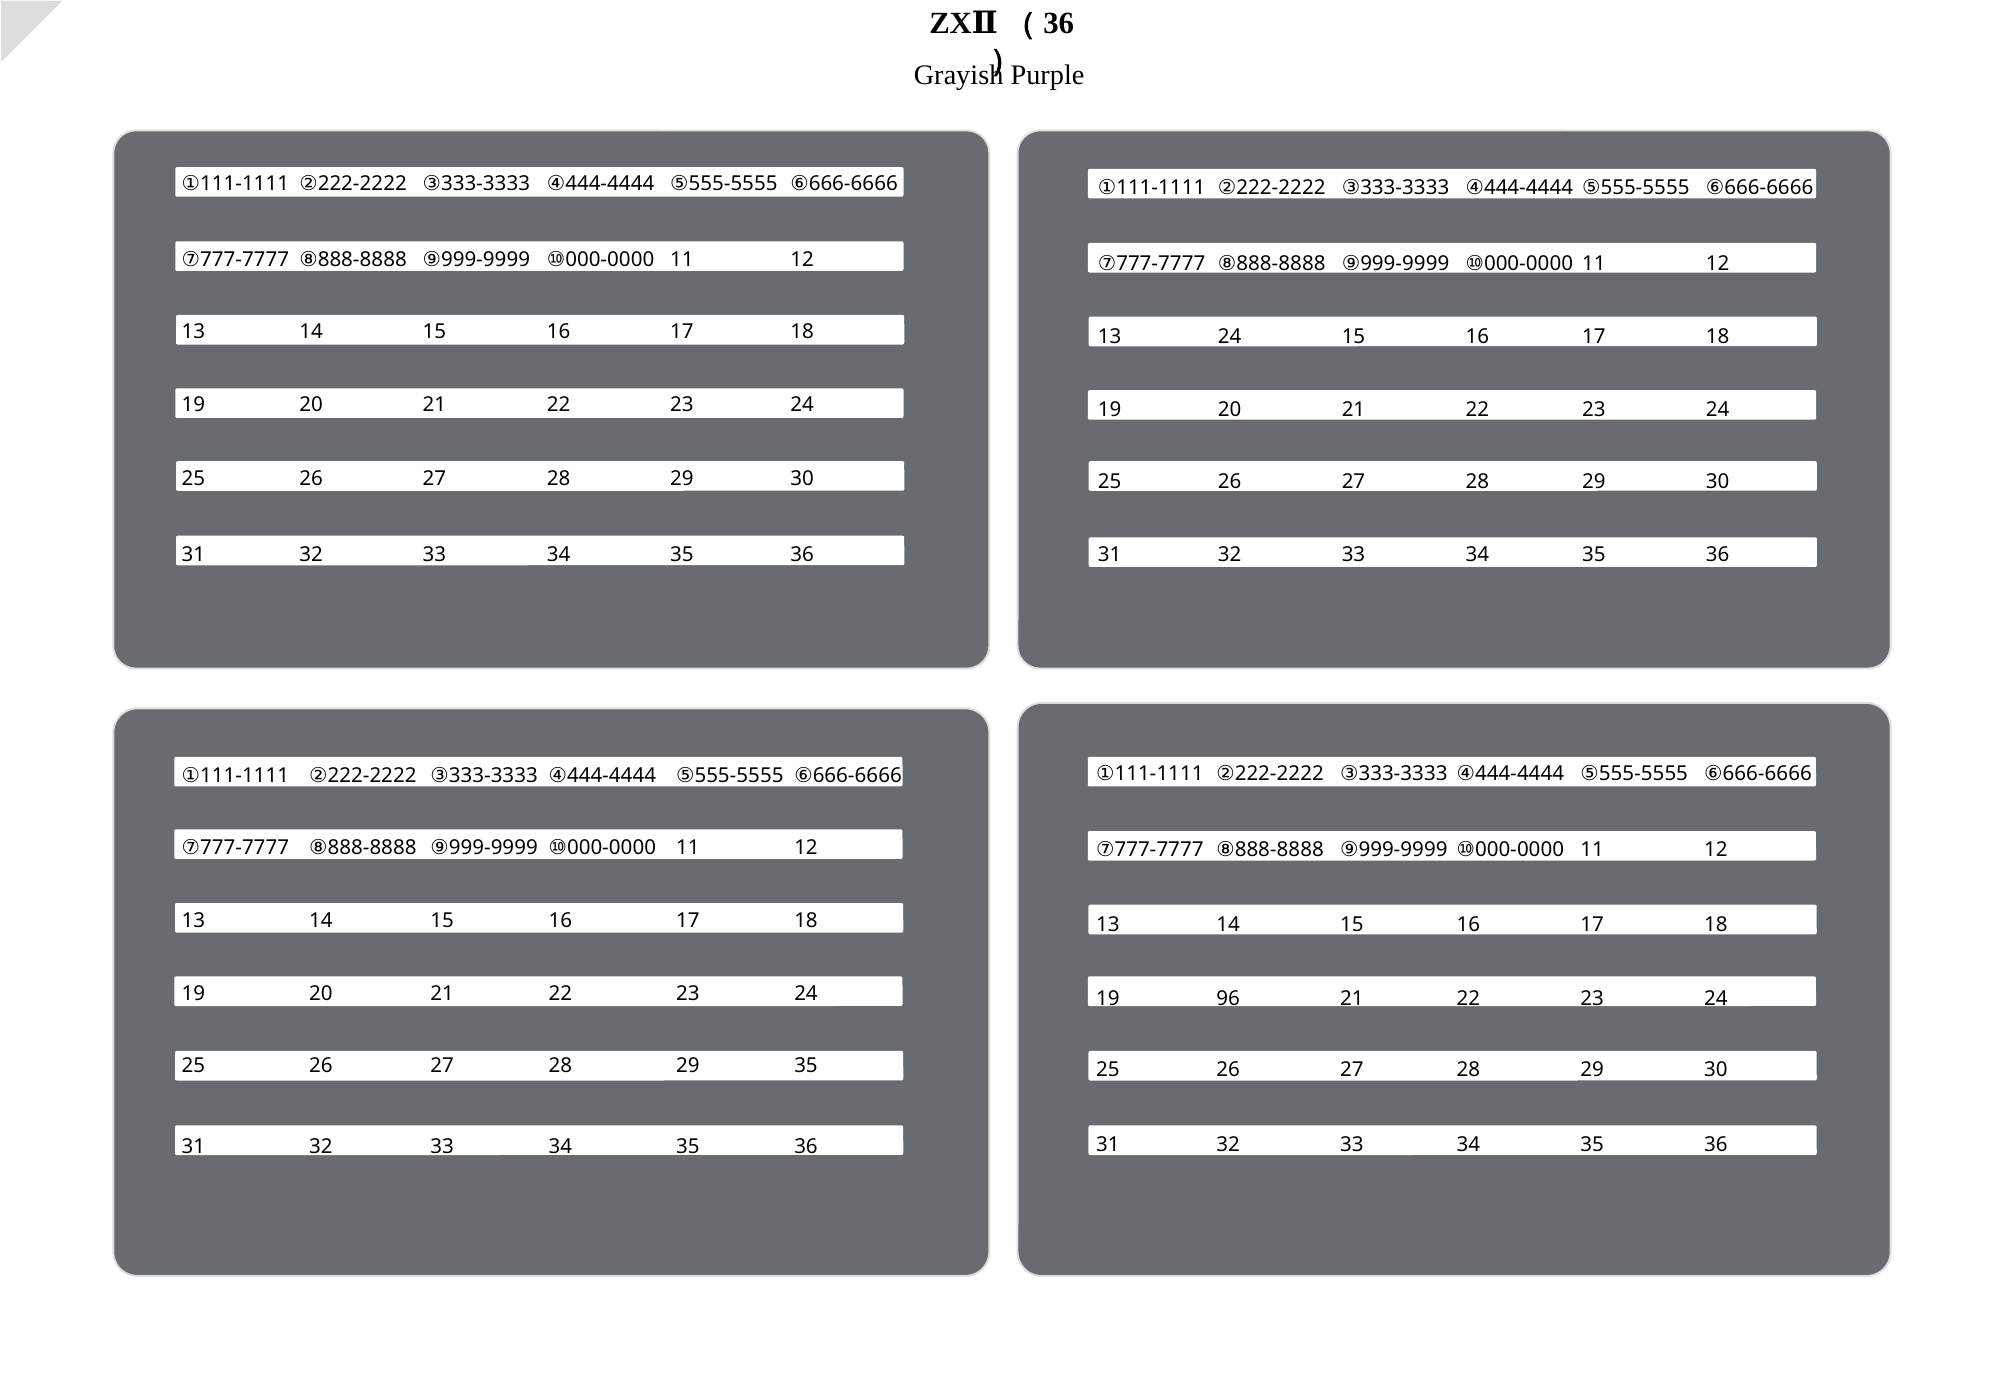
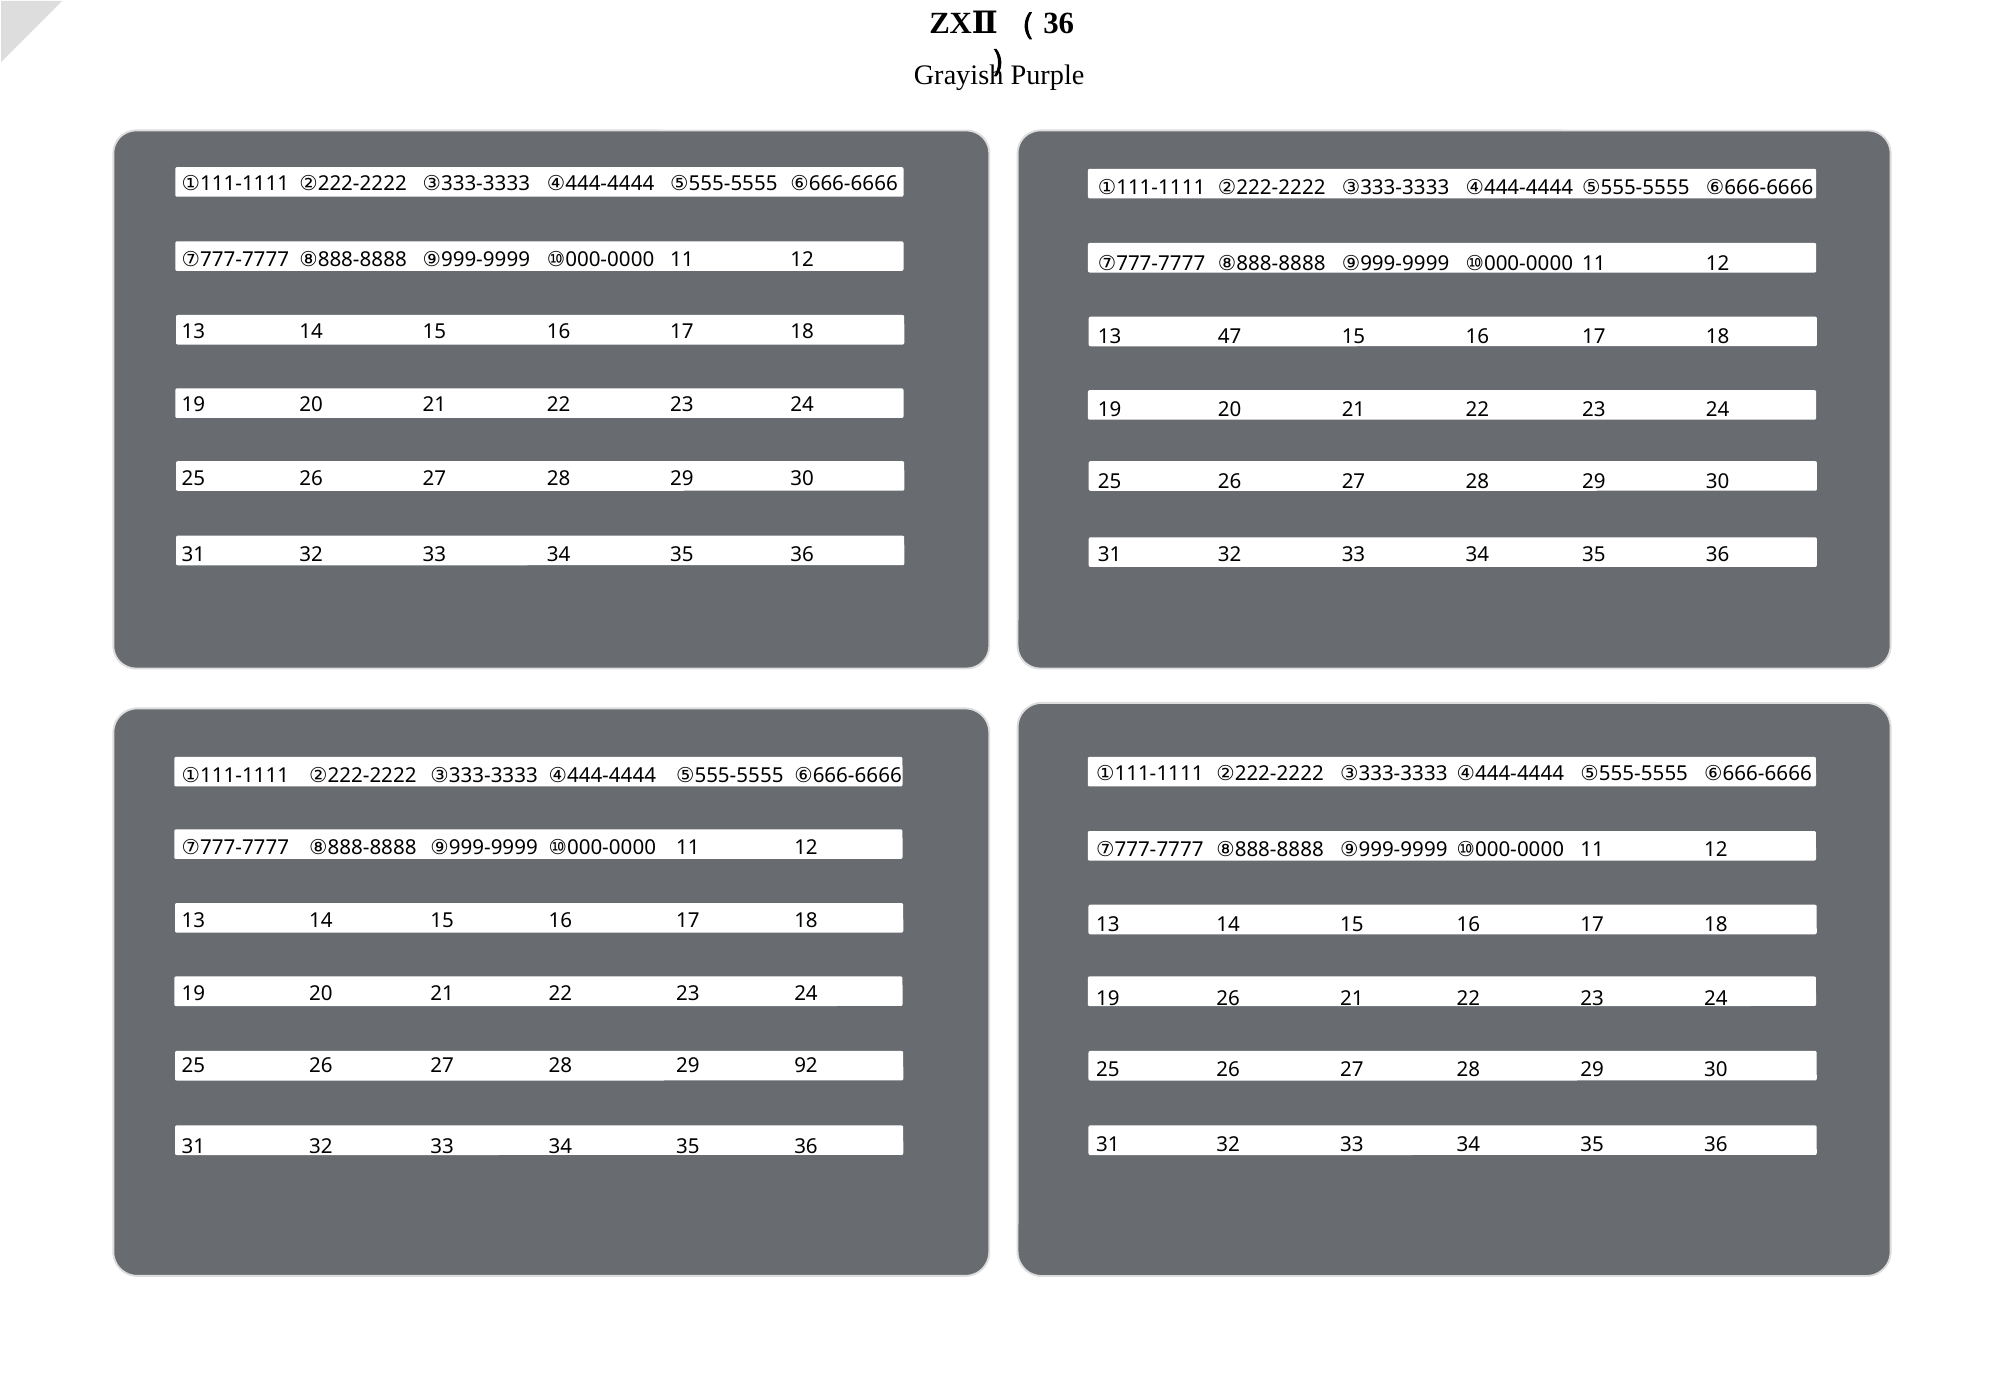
13 24: 24 -> 47 (1230, 337)
19 96: 96 -> 26 (1228, 999)
29 35: 35 -> 92 (806, 1066)
